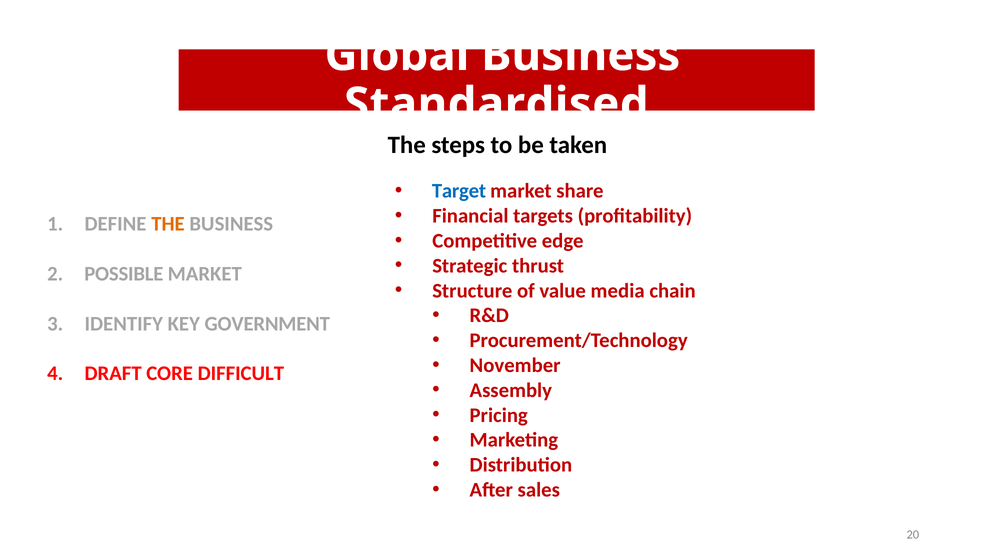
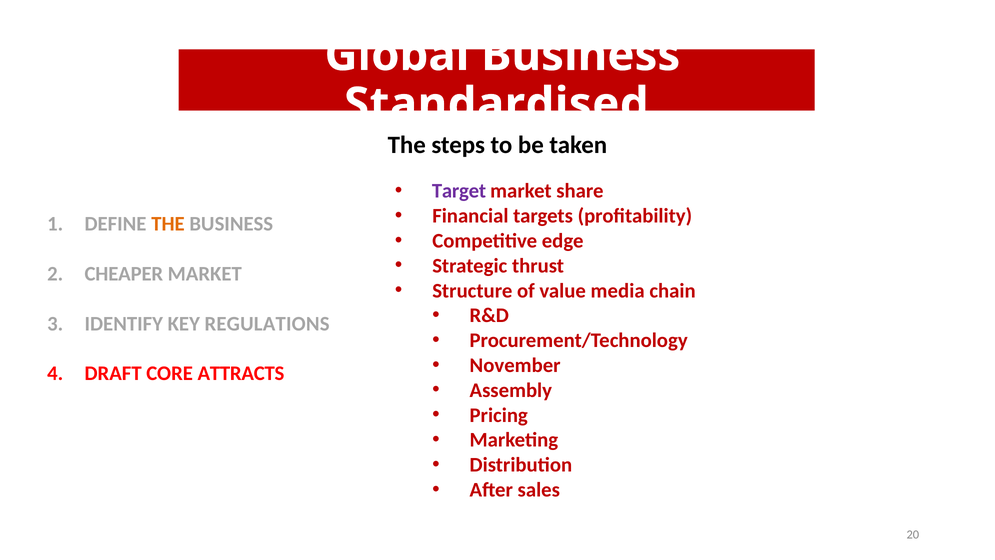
Target colour: blue -> purple (459, 191)
POSSIBLE: POSSIBLE -> CHEAPER (124, 274)
GOVERNMENT: GOVERNMENT -> REGULATIONS (267, 324)
DIFFICULT: DIFFICULT -> ATTRACTS (241, 373)
